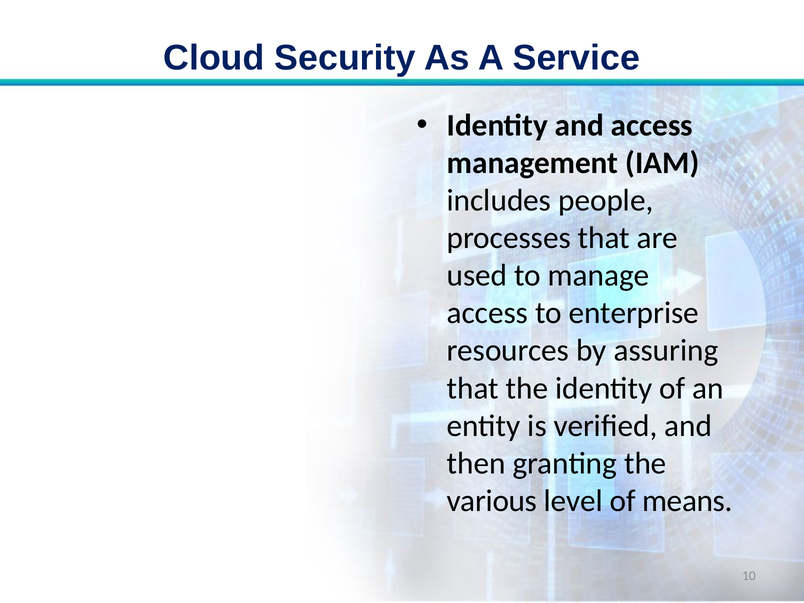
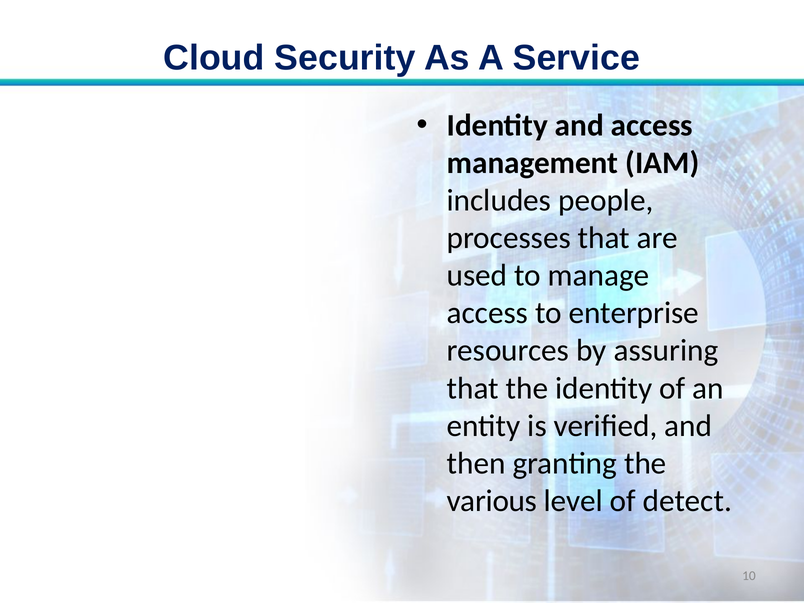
means: means -> detect (687, 501)
